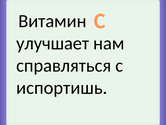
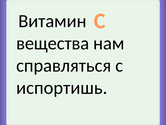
улучшает: улучшает -> вещества (53, 43)
